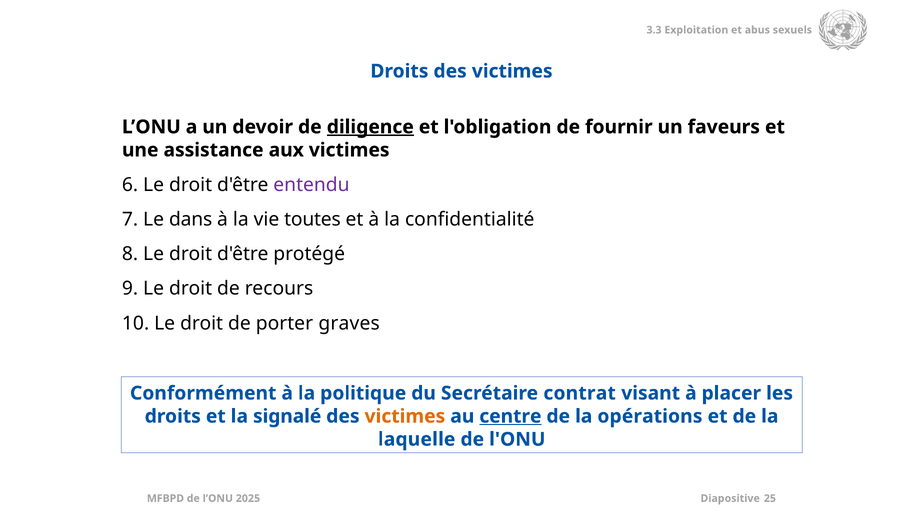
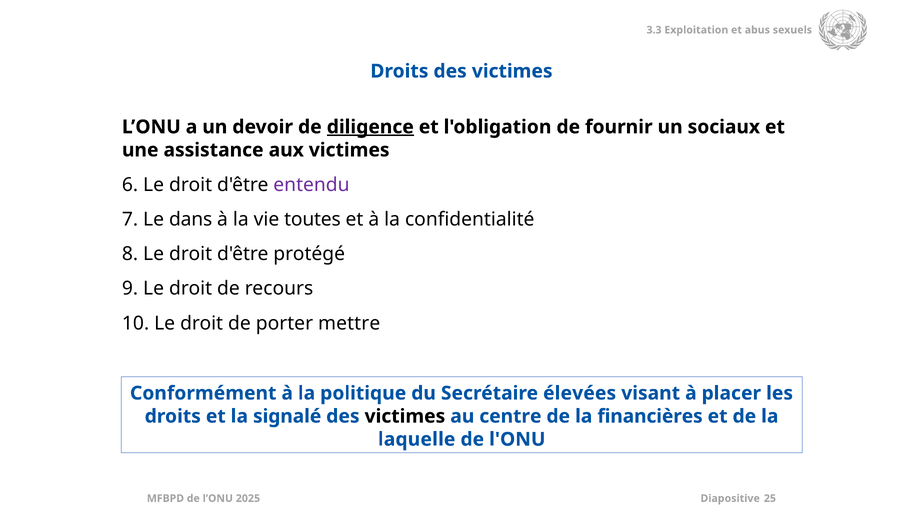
faveurs: faveurs -> sociaux (724, 127)
graves: graves -> mettre (349, 323)
contrat: contrat -> élevées (580, 393)
victimes colour: orange -> black (405, 416)
centre underline: present -> none (510, 416)
opérations: opérations -> financières (650, 416)
